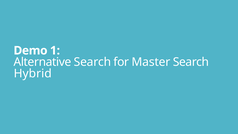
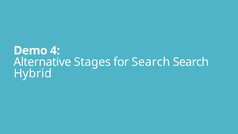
1: 1 -> 4 (55, 51)
Alternative Search: Search -> Stages (92, 62)
for Master: Master -> Search (151, 62)
